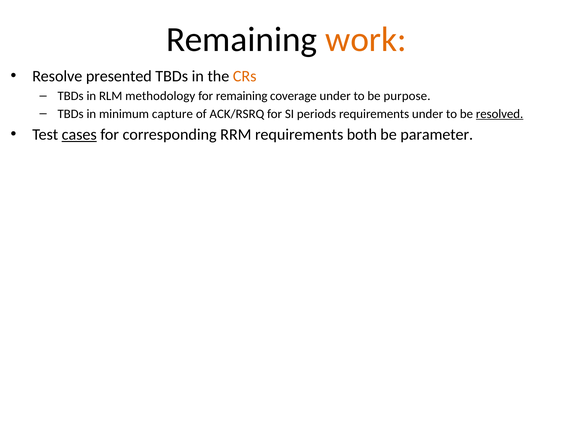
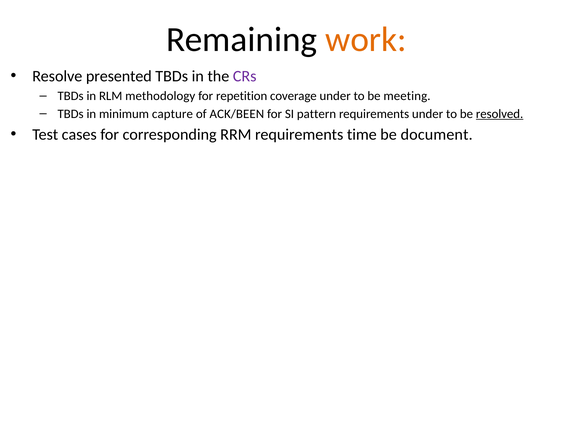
CRs colour: orange -> purple (245, 76)
for remaining: remaining -> repetition (242, 96)
purpose: purpose -> meeting (407, 96)
ACK/RSRQ: ACK/RSRQ -> ACK/BEEN (237, 114)
periods: periods -> pattern (316, 114)
cases underline: present -> none (79, 135)
both: both -> time (362, 135)
parameter: parameter -> document (437, 135)
